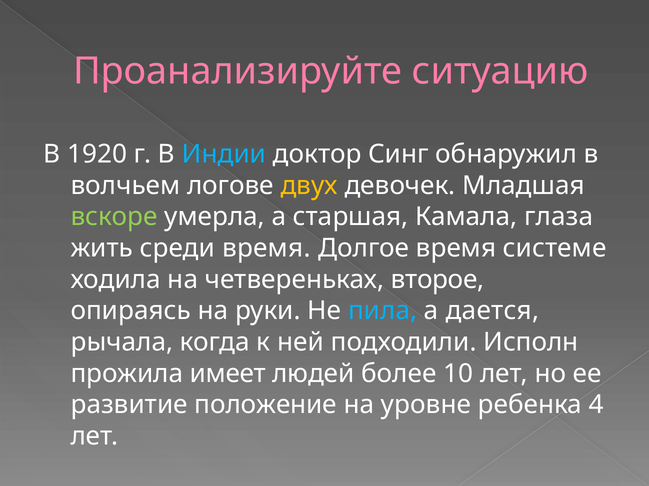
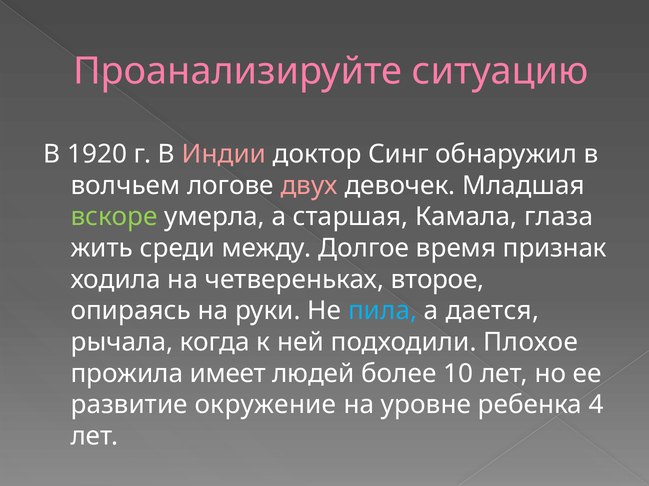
Индии colour: light blue -> pink (224, 154)
двух colour: yellow -> pink (309, 186)
среди время: время -> между (267, 248)
системе: системе -> признак (555, 248)
Исполн: Исполн -> Плохое (531, 343)
положение: положение -> окружение (265, 405)
